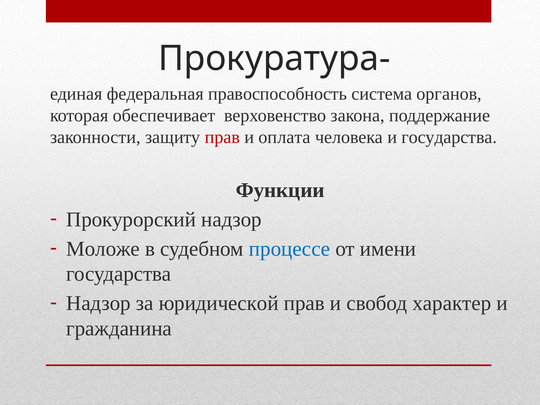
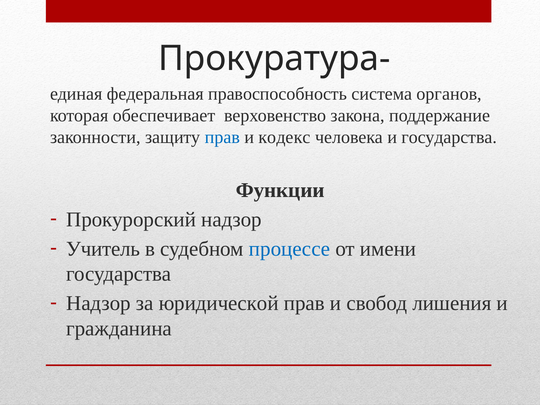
прав colour: red -> blue (222, 137)
оплата: оплата -> кодекс (284, 137)
Моложе: Моложе -> Учитель (103, 249)
характер: характер -> лишения (452, 303)
